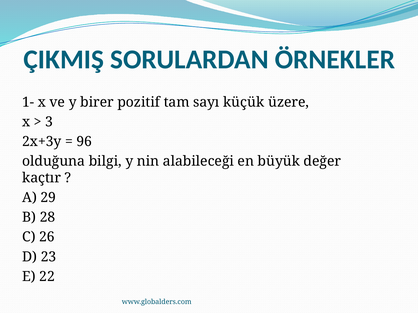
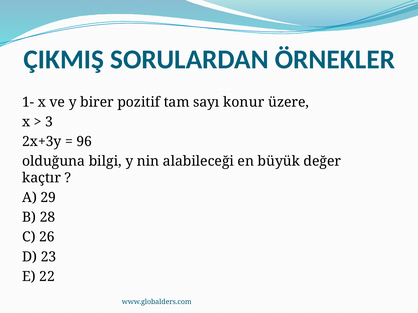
küçük: küçük -> konur (244, 102)
